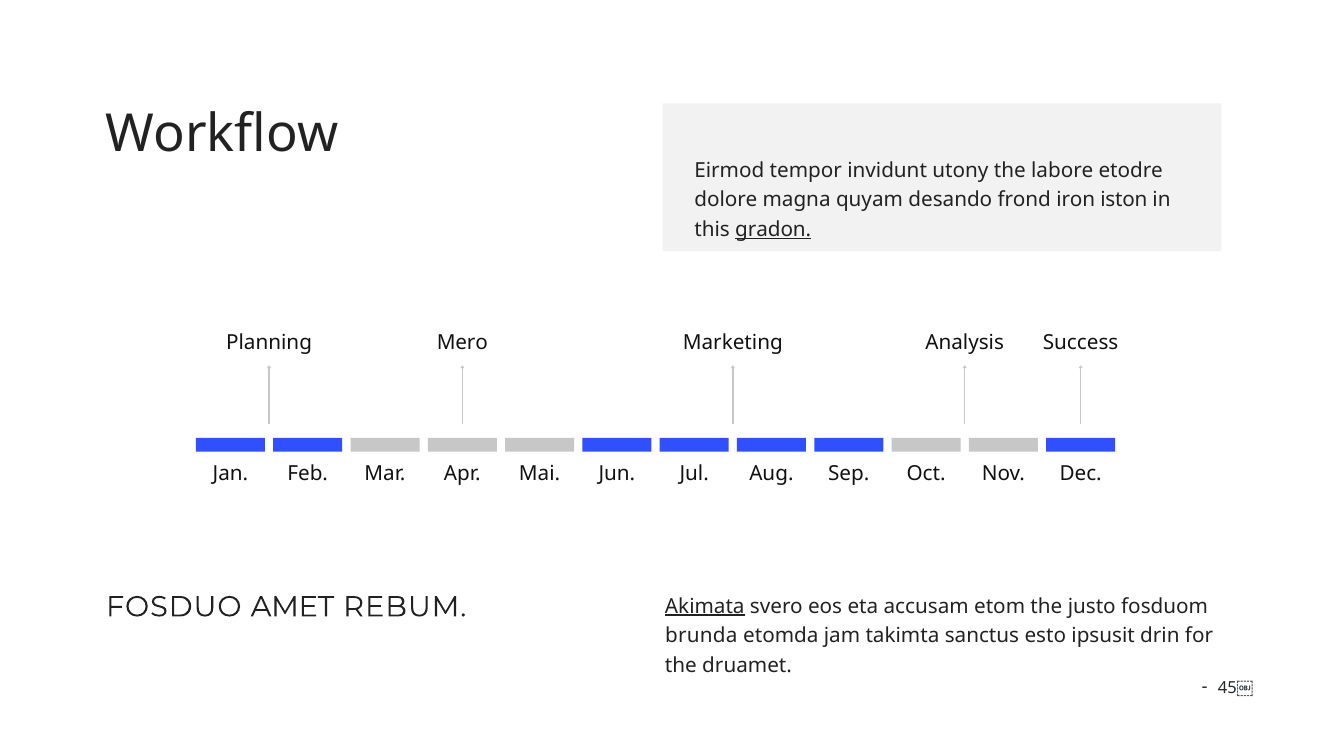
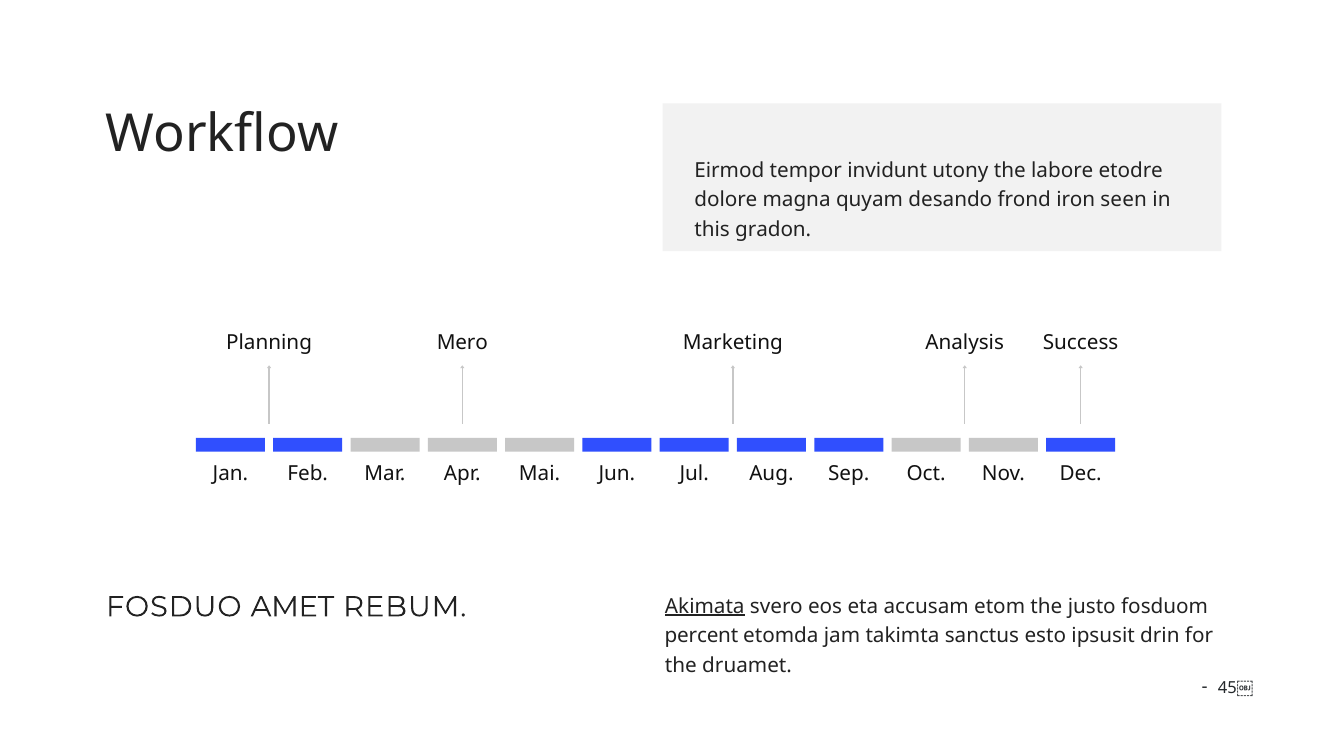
iston: iston -> seen (1124, 200)
gradon underline: present -> none (773, 230)
brunda: brunda -> percent (702, 636)
